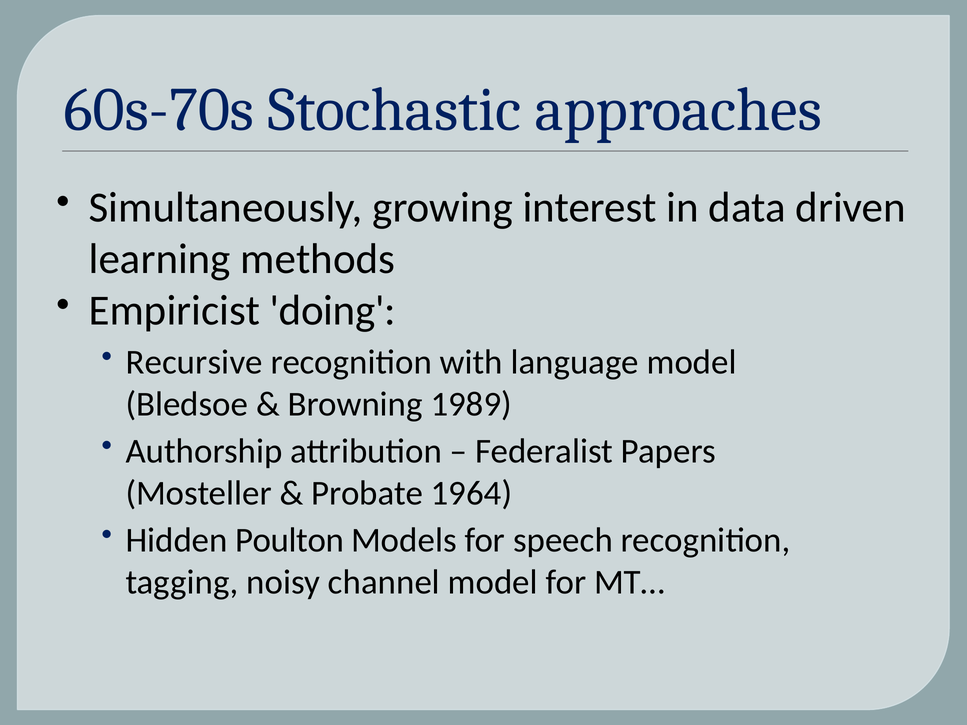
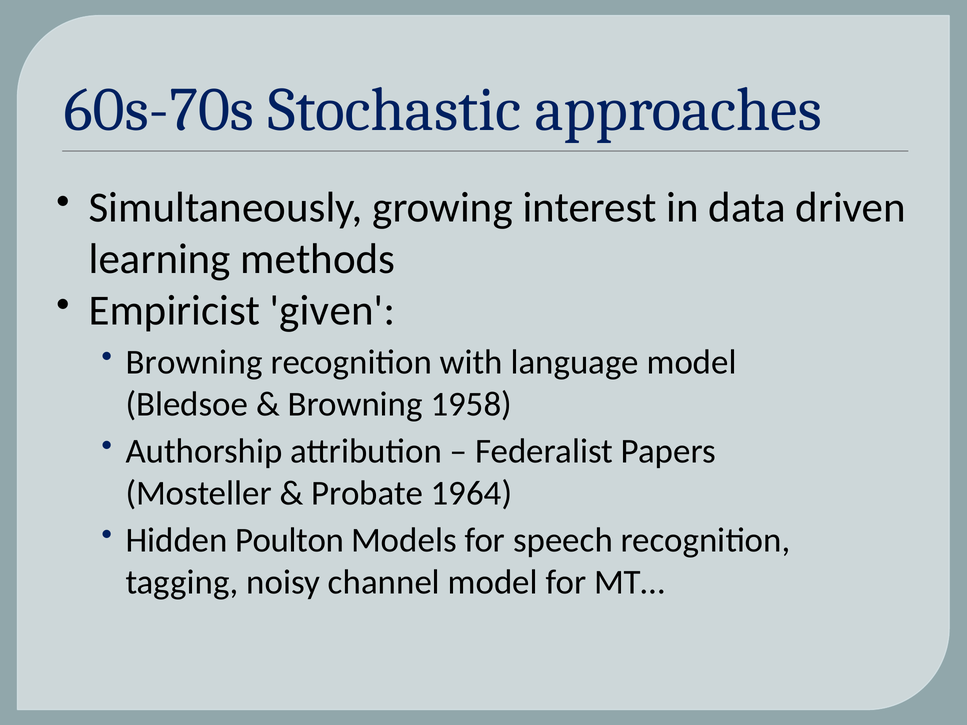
doing: doing -> given (332, 311)
Recursive: Recursive -> Browning (194, 362)
1989: 1989 -> 1958 (471, 404)
